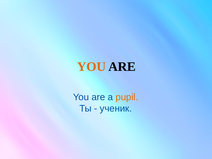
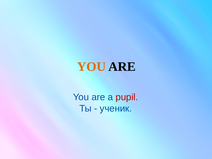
pupil colour: orange -> red (127, 97)
